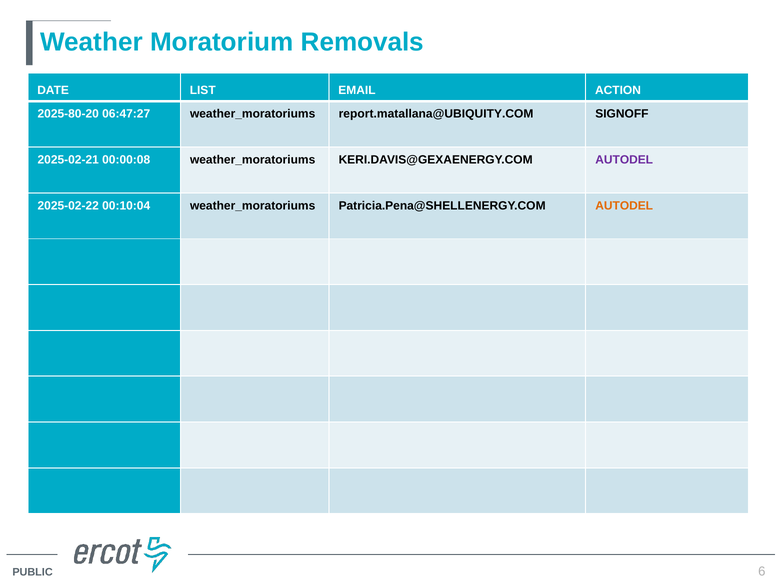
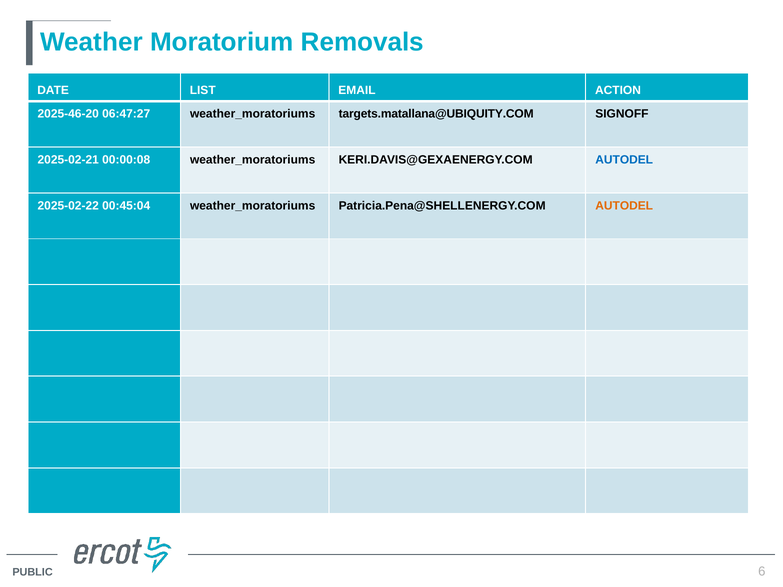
2025-80-20: 2025-80-20 -> 2025-46-20 (68, 114)
report.matallana@UBIQUITY.COM: report.matallana@UBIQUITY.COM -> targets.matallana@UBIQUITY.COM (436, 114)
AUTODEL colour: purple -> blue (624, 160)
00:10:04: 00:10:04 -> 00:45:04 (126, 206)
